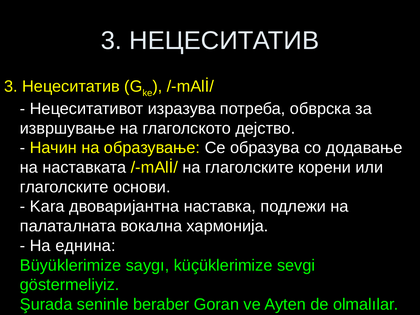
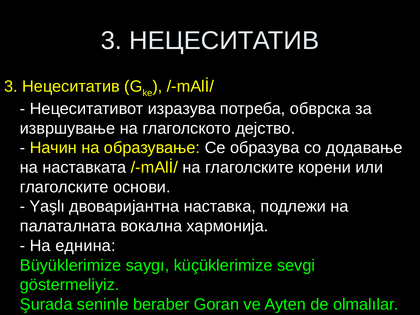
Kara: Kara -> Yaşlı (47, 207)
